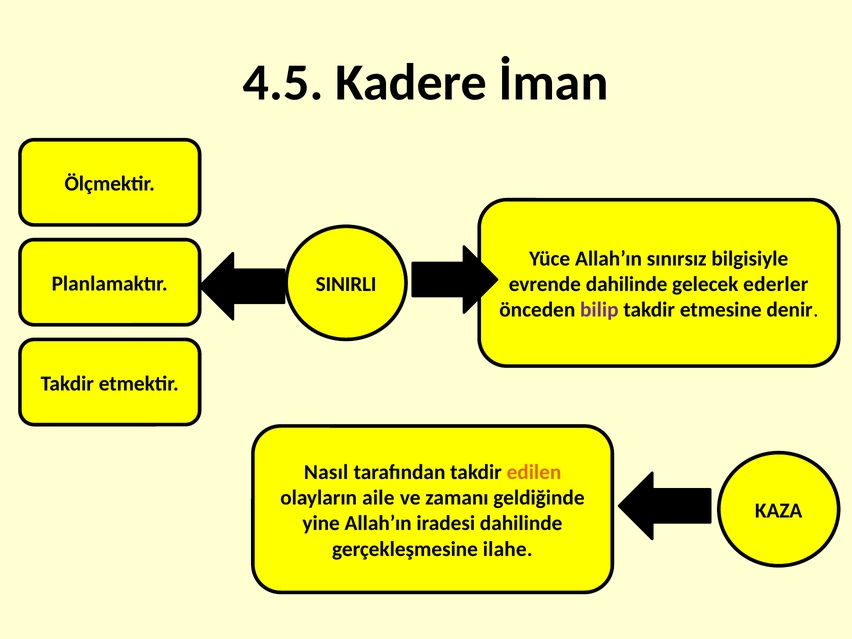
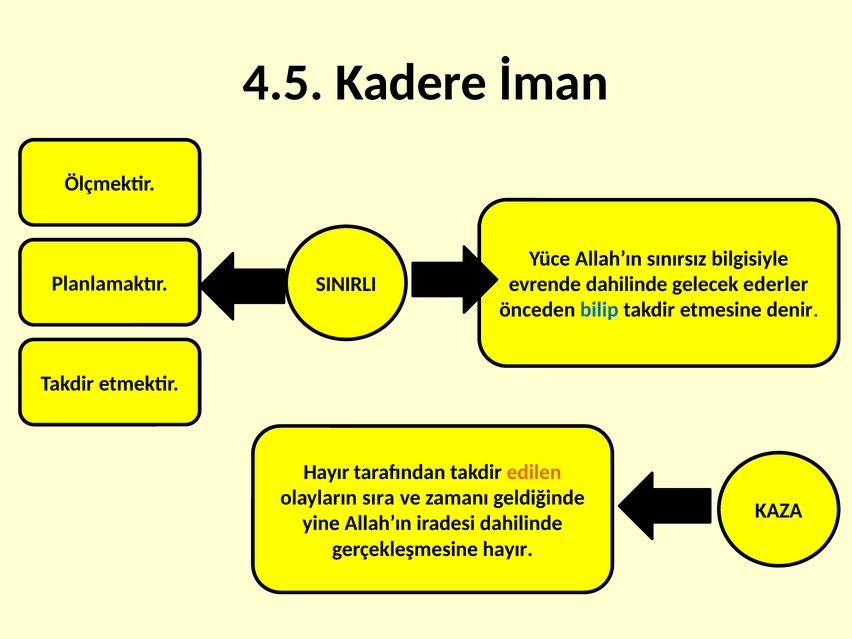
bilip colour: purple -> blue (599, 310)
Nasıl: Nasıl -> Hayır (326, 472)
aile: aile -> sıra (378, 498)
gerçekleşmesine ilahe: ilahe -> hayır (508, 549)
